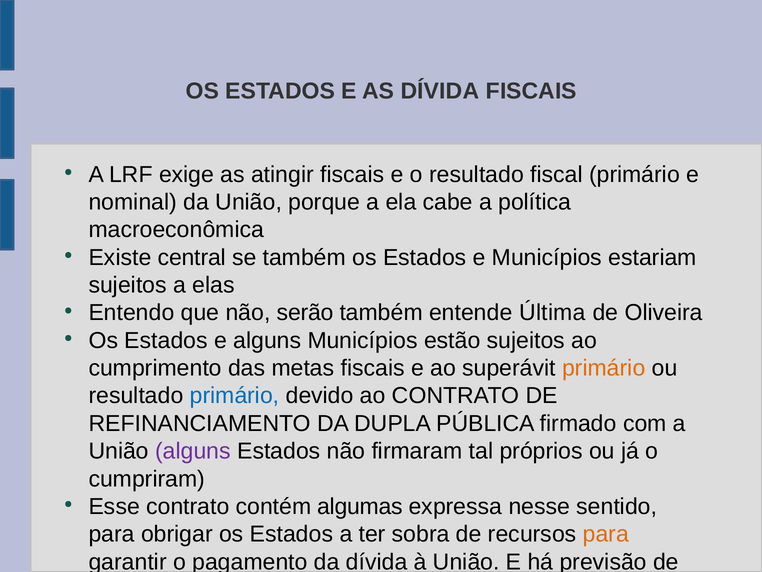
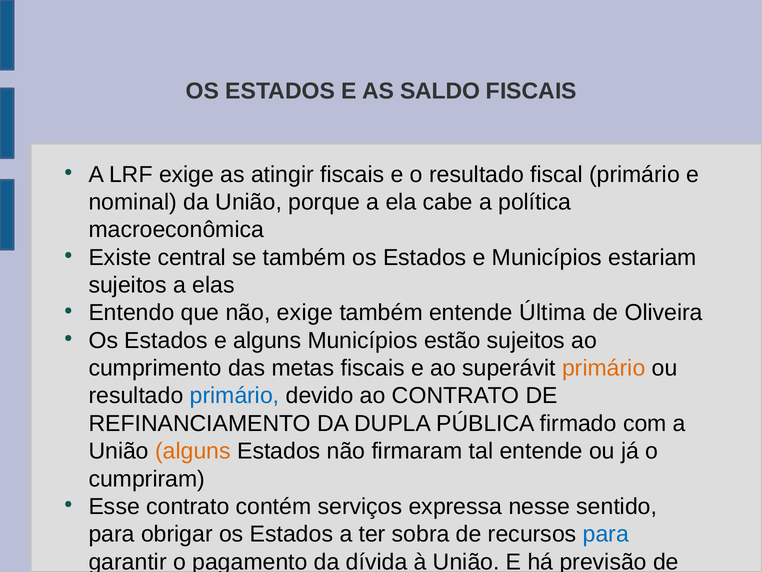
AS DÍVIDA: DÍVIDA -> SALDO (440, 91)
não serão: serão -> exige (305, 313)
alguns colour: purple -> orange (193, 451)
tal próprios: próprios -> entende (541, 451)
algumas: algumas -> serviços (360, 506)
para colour: orange -> blue (606, 534)
